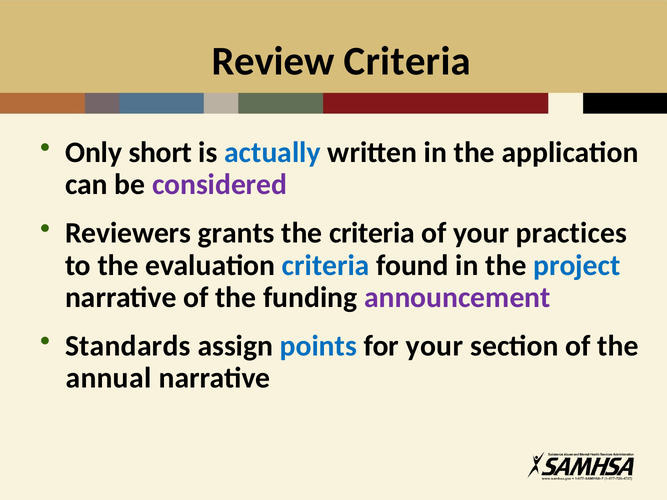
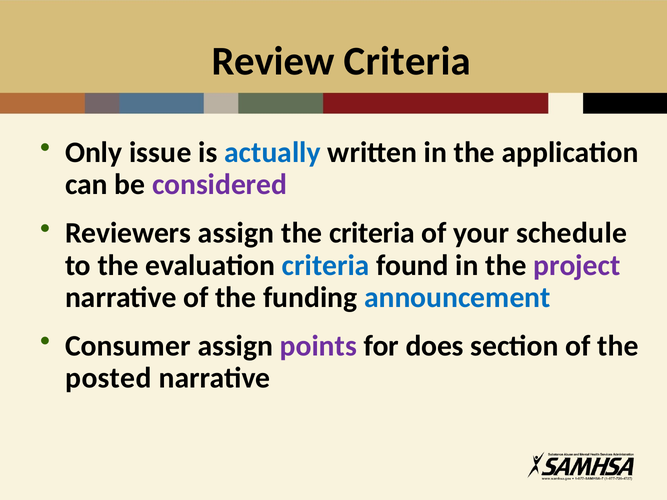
short: short -> issue (160, 153)
Reviewers grants: grants -> assign (236, 233)
practices: practices -> schedule (572, 233)
project colour: blue -> purple (577, 265)
announcement colour: purple -> blue (457, 297)
Standards: Standards -> Consumer (128, 346)
points colour: blue -> purple (318, 346)
for your: your -> does (435, 346)
annual: annual -> posted (108, 378)
